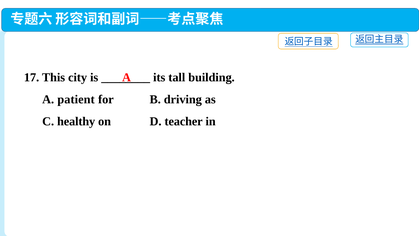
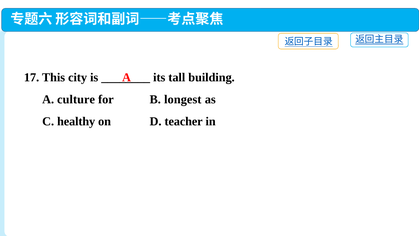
patient: patient -> culture (76, 99)
driving: driving -> longest (183, 99)
